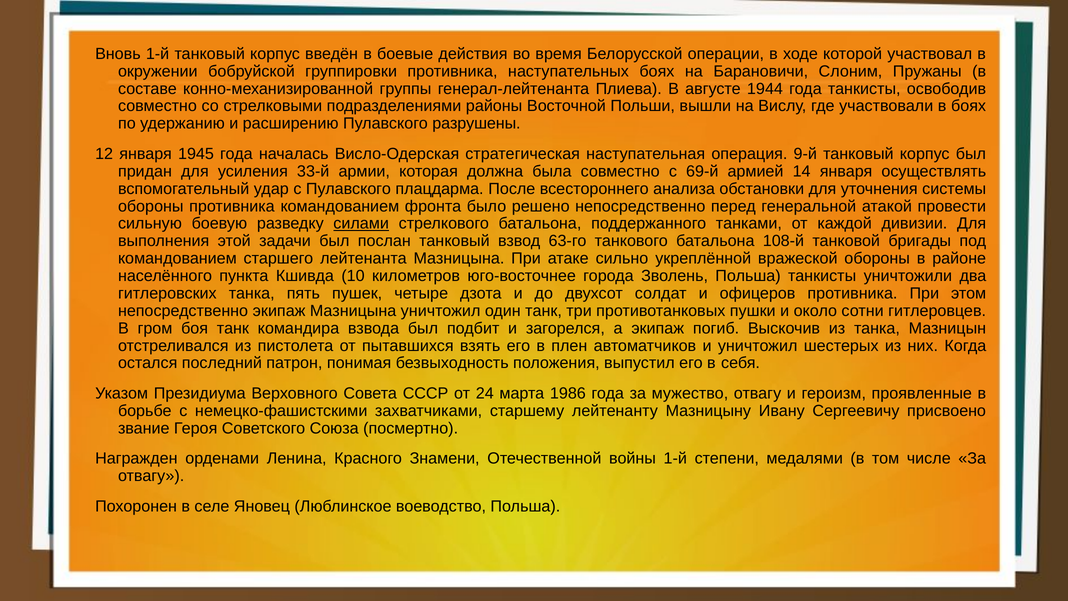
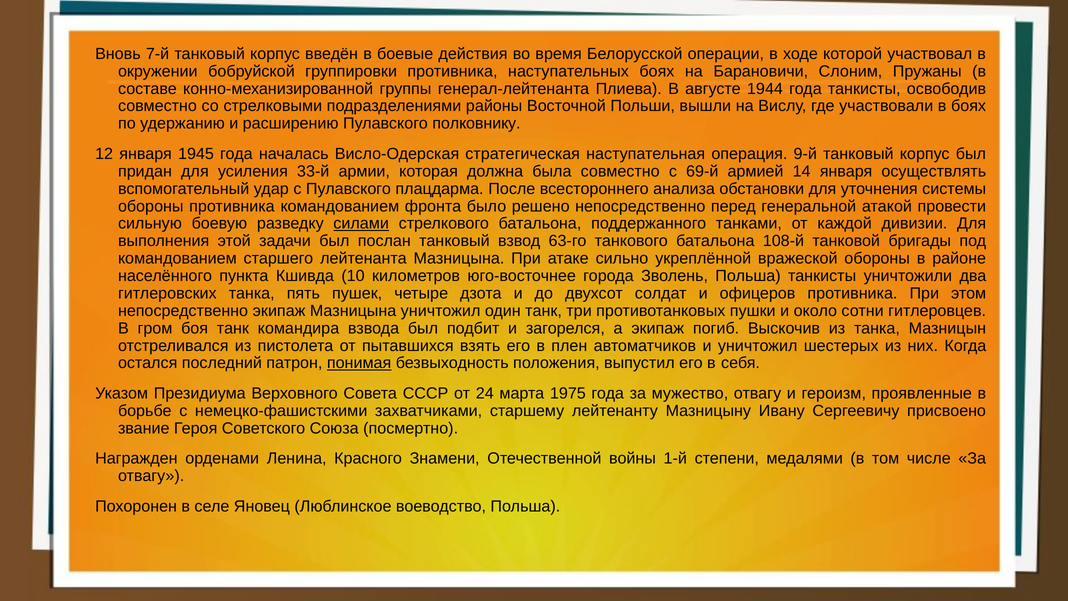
Вновь 1-й: 1-й -> 7-й (158, 54)
разрушены: разрушены -> полковнику (476, 124)
понимая underline: none -> present (359, 363)
1986: 1986 -> 1975 (568, 393)
